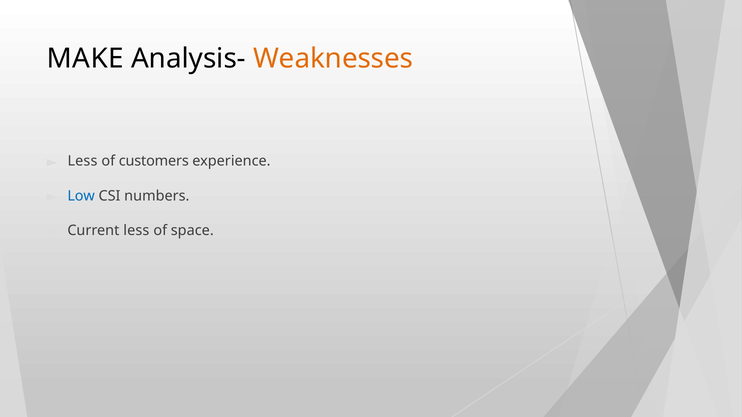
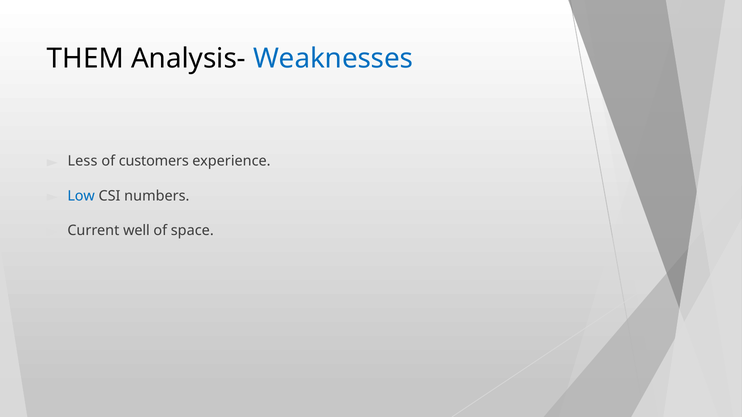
MAKE: MAKE -> THEM (85, 59)
Weaknesses colour: orange -> blue (333, 59)
Current less: less -> well (136, 231)
